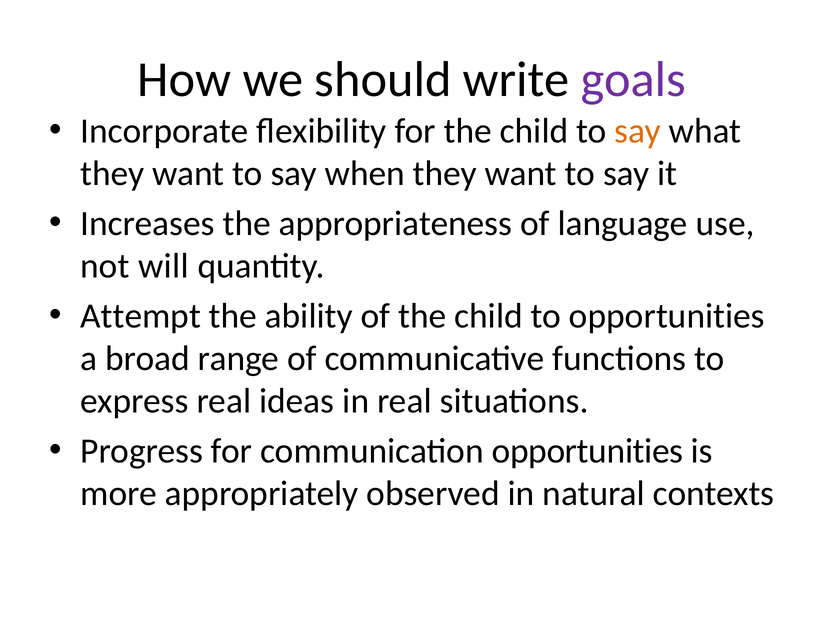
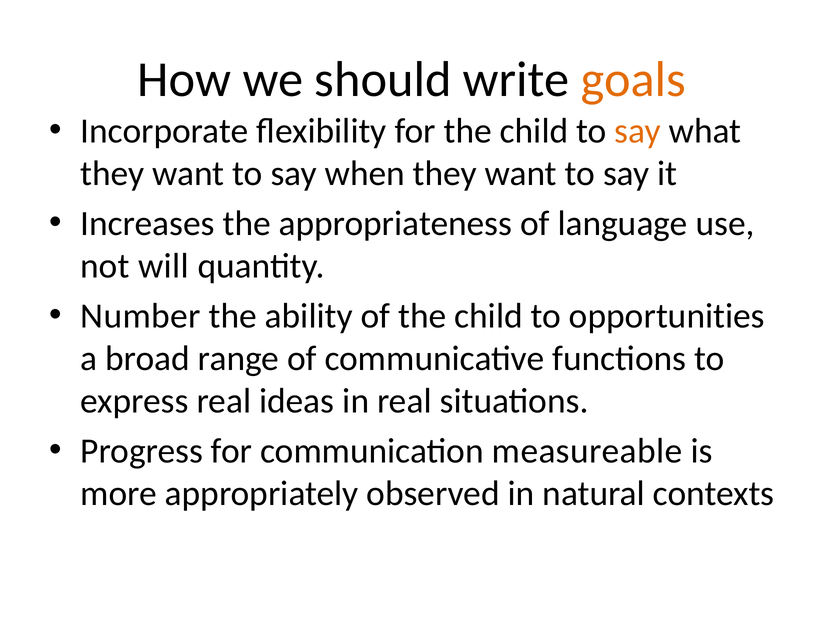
goals colour: purple -> orange (633, 80)
Attempt: Attempt -> Number (140, 316)
communication opportunities: opportunities -> measureable (587, 451)
